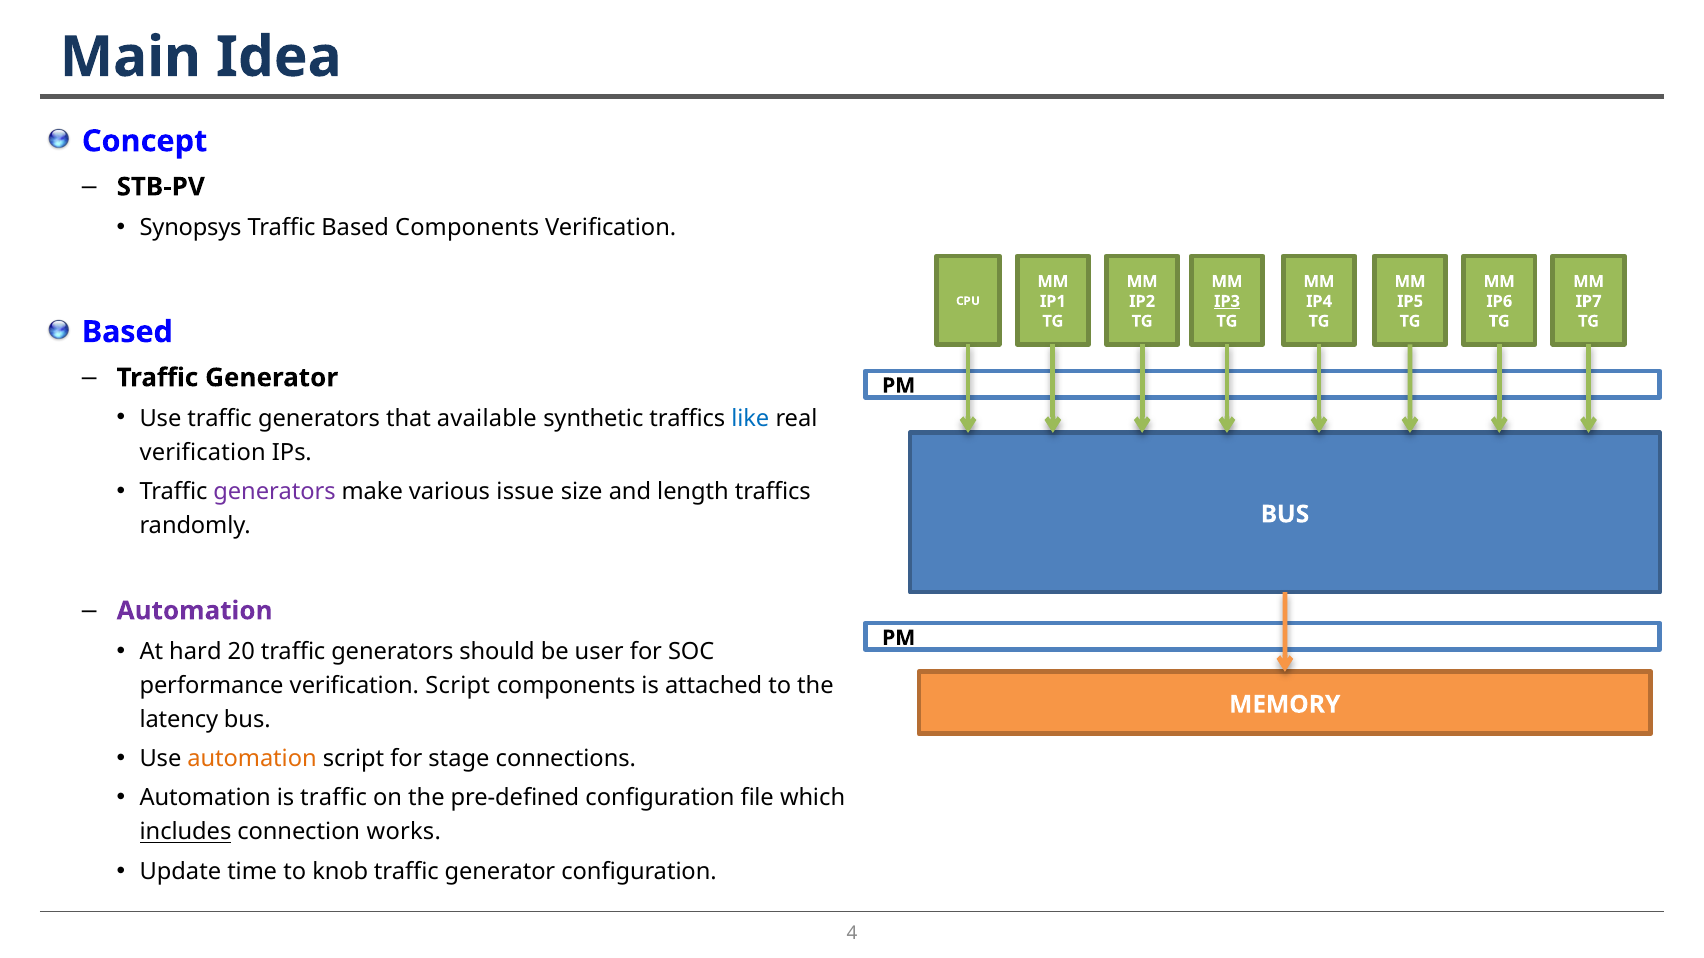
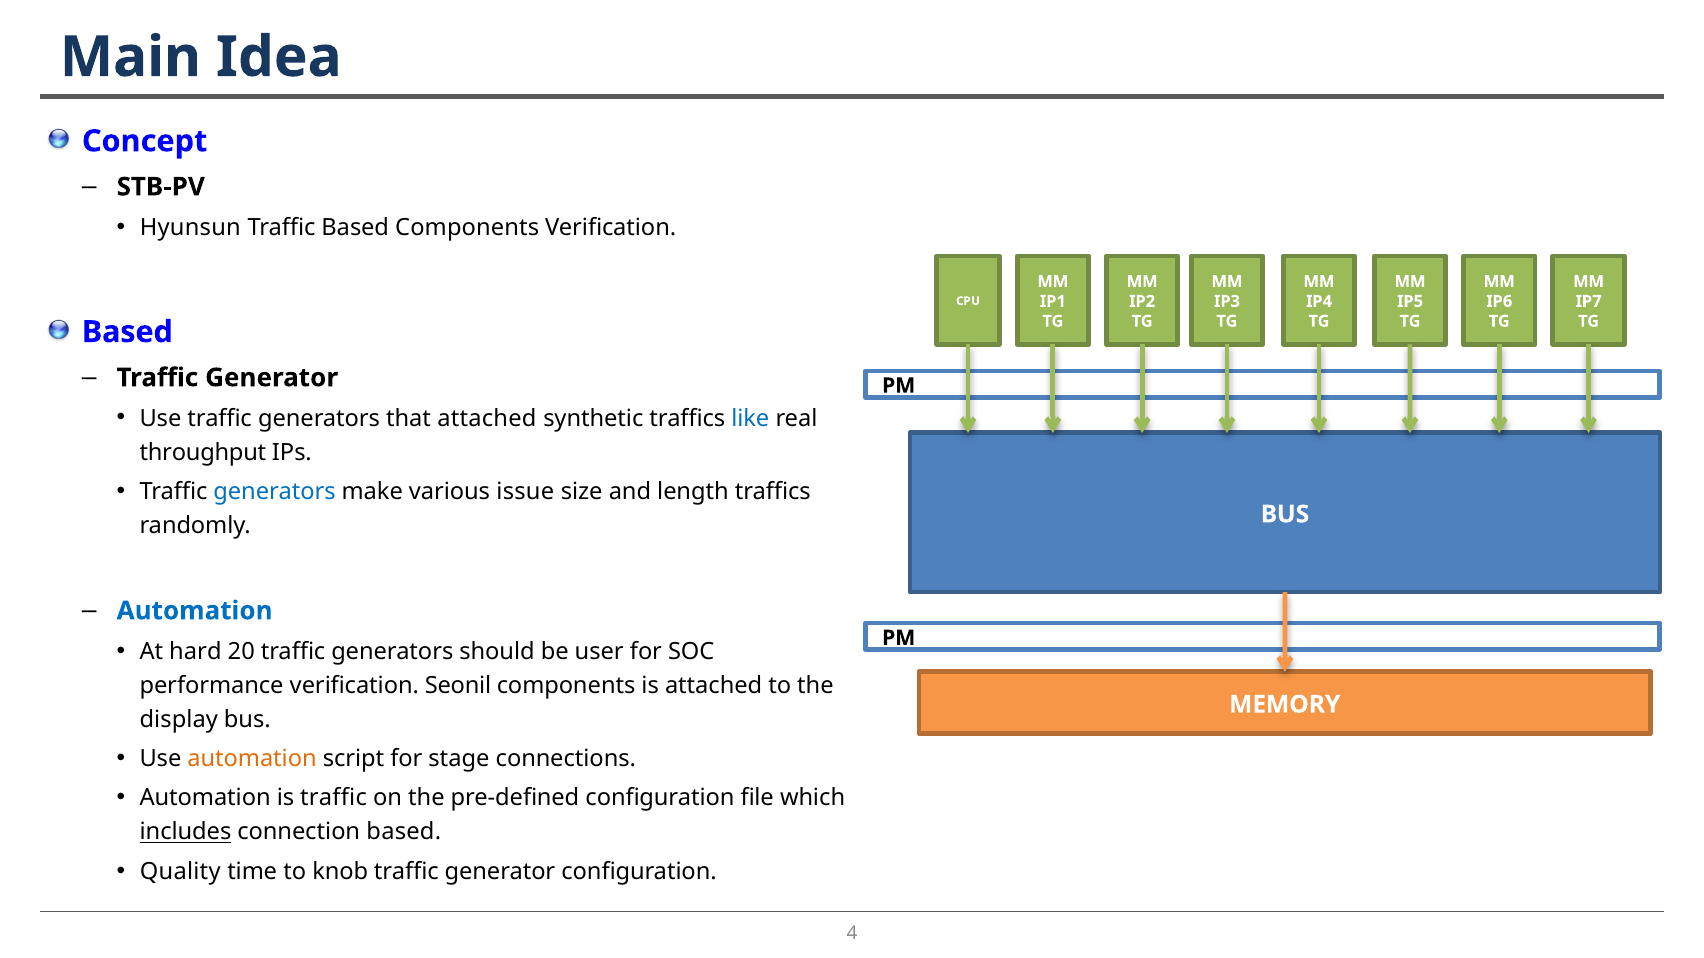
Synopsys: Synopsys -> Hyunsun (190, 228)
IP3 underline: present -> none (1227, 302)
that available: available -> attached (487, 418)
verification: verification -> throughput (203, 453)
generators colour: purple -> blue (275, 492)
Automation colour: purple -> blue (195, 611)
verification Script: Script -> Seonil (458, 686)
latency: latency -> display (179, 720)
connection works: works -> based (404, 833)
Update: Update -> Quality (180, 872)
